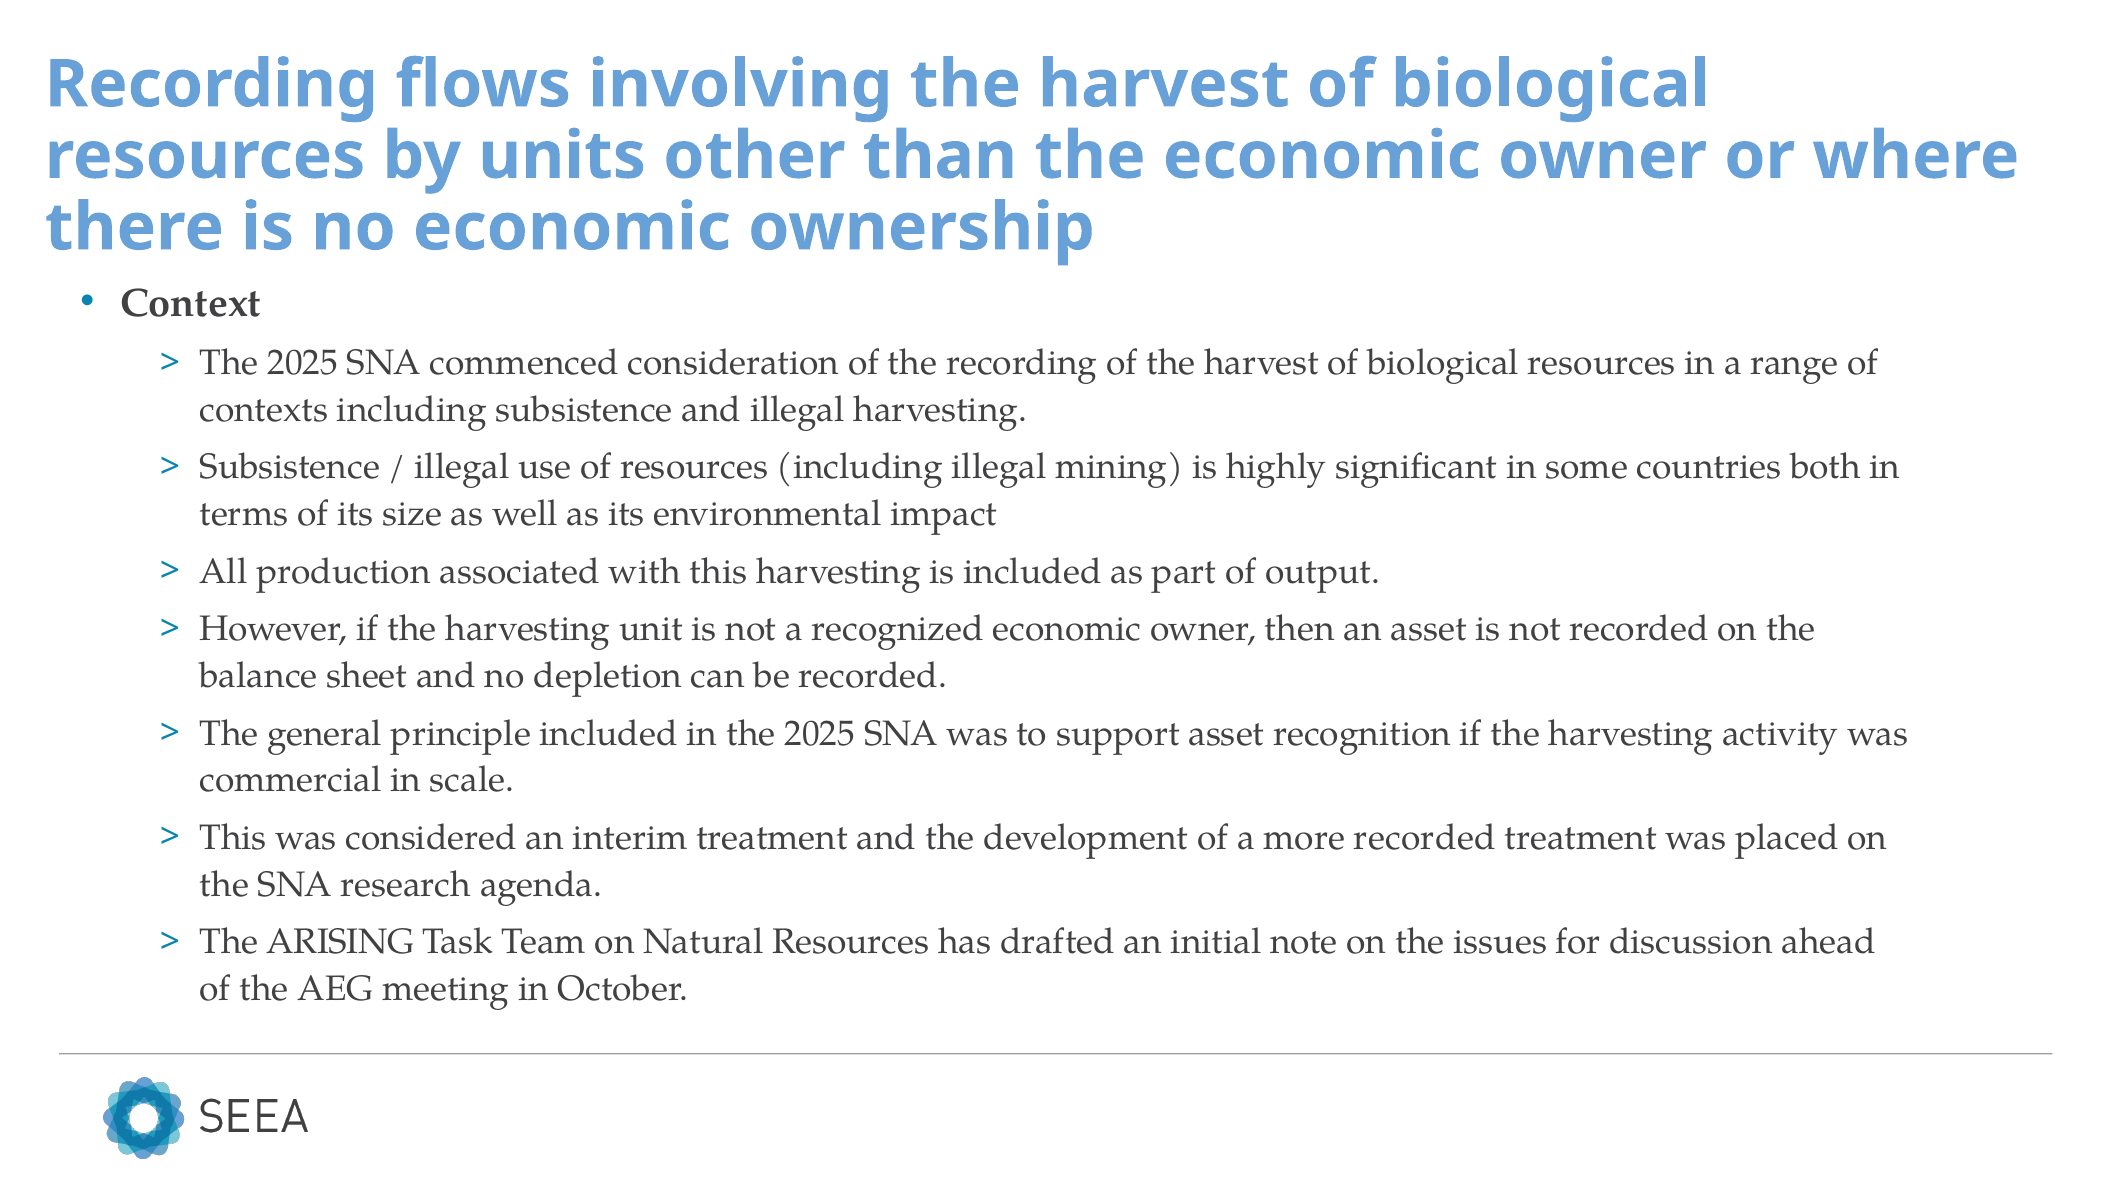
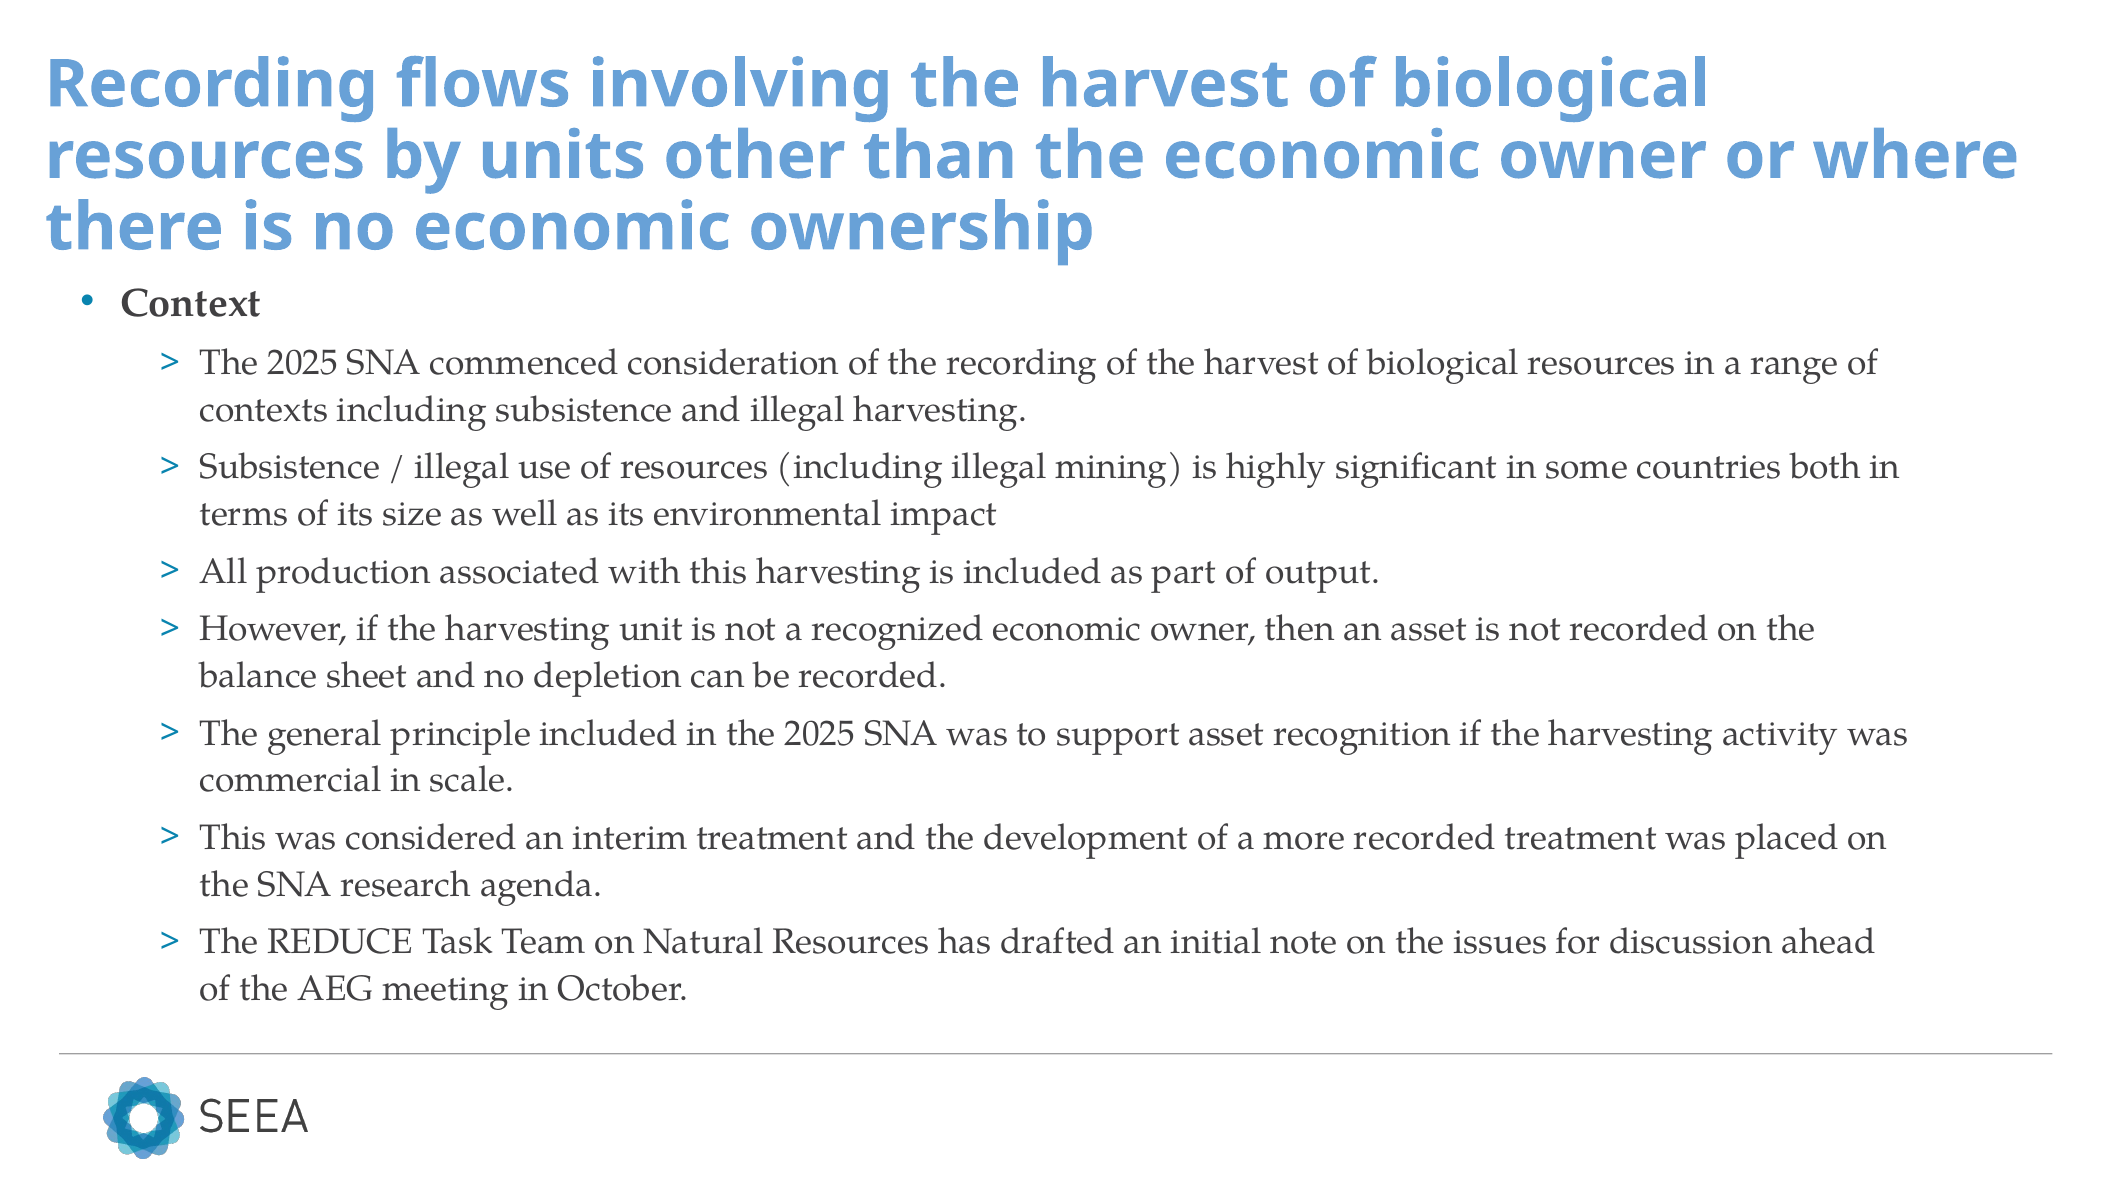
ARISING: ARISING -> REDUCE (340, 942)
